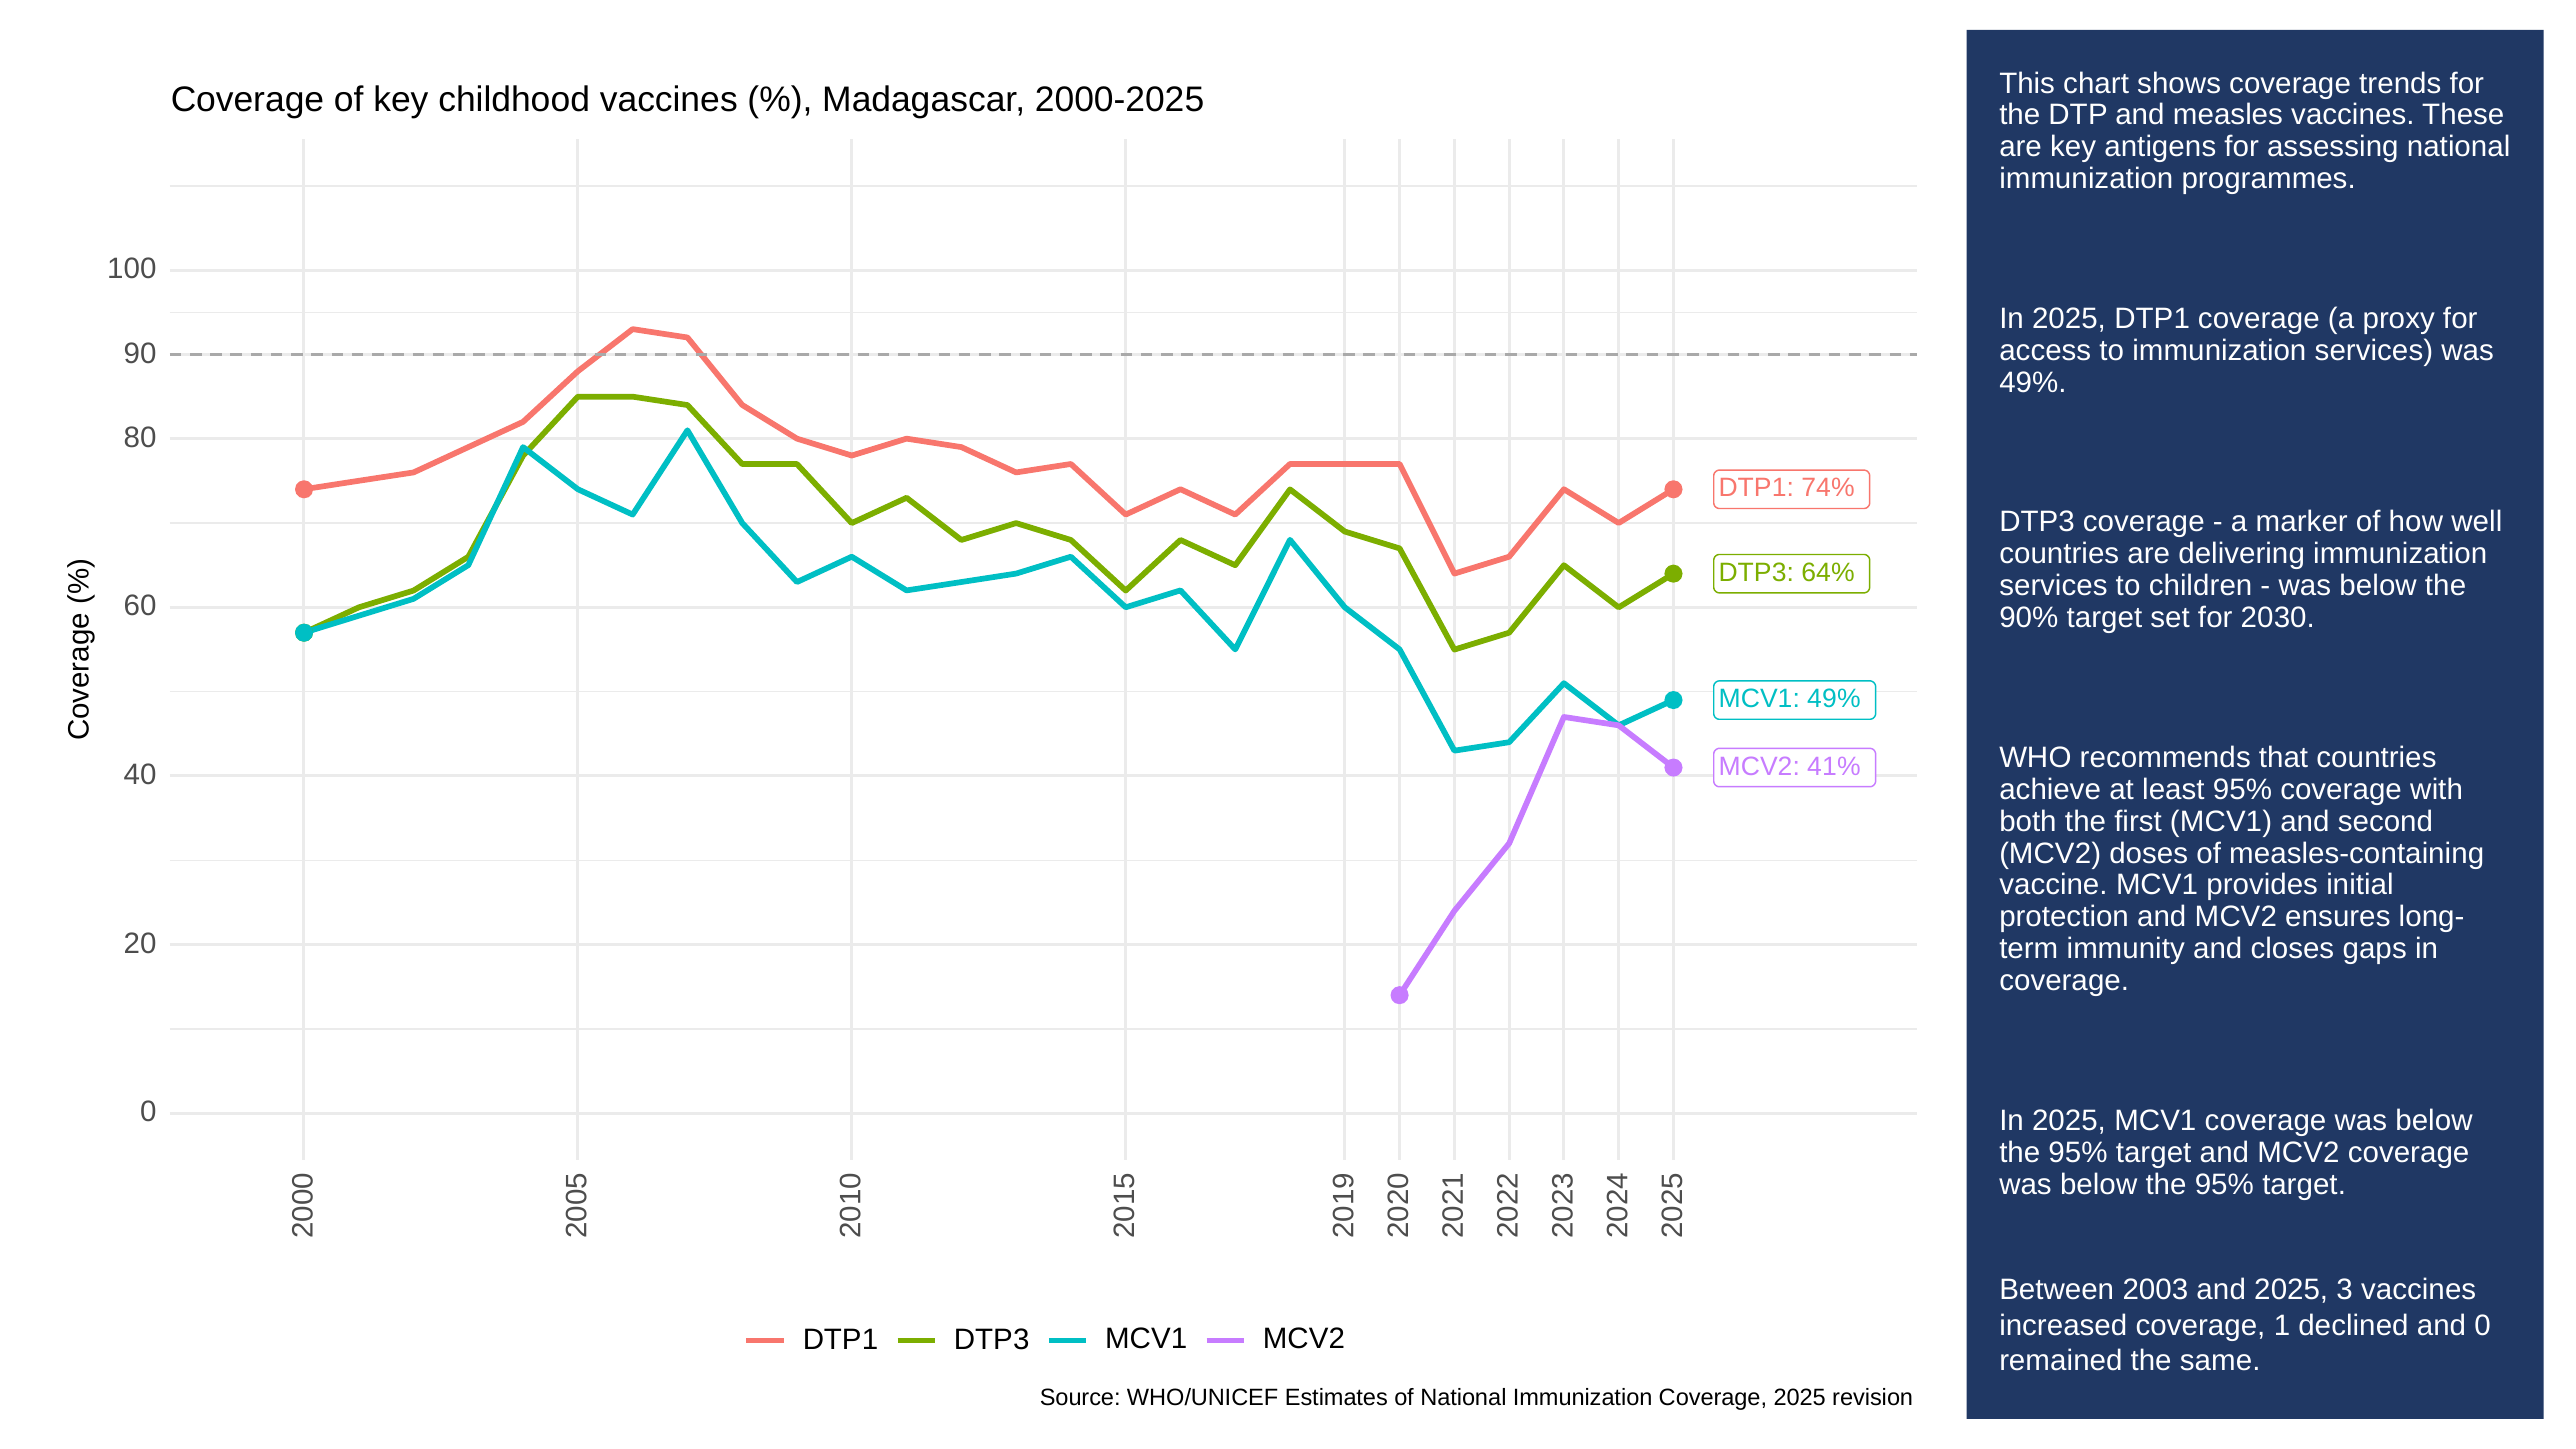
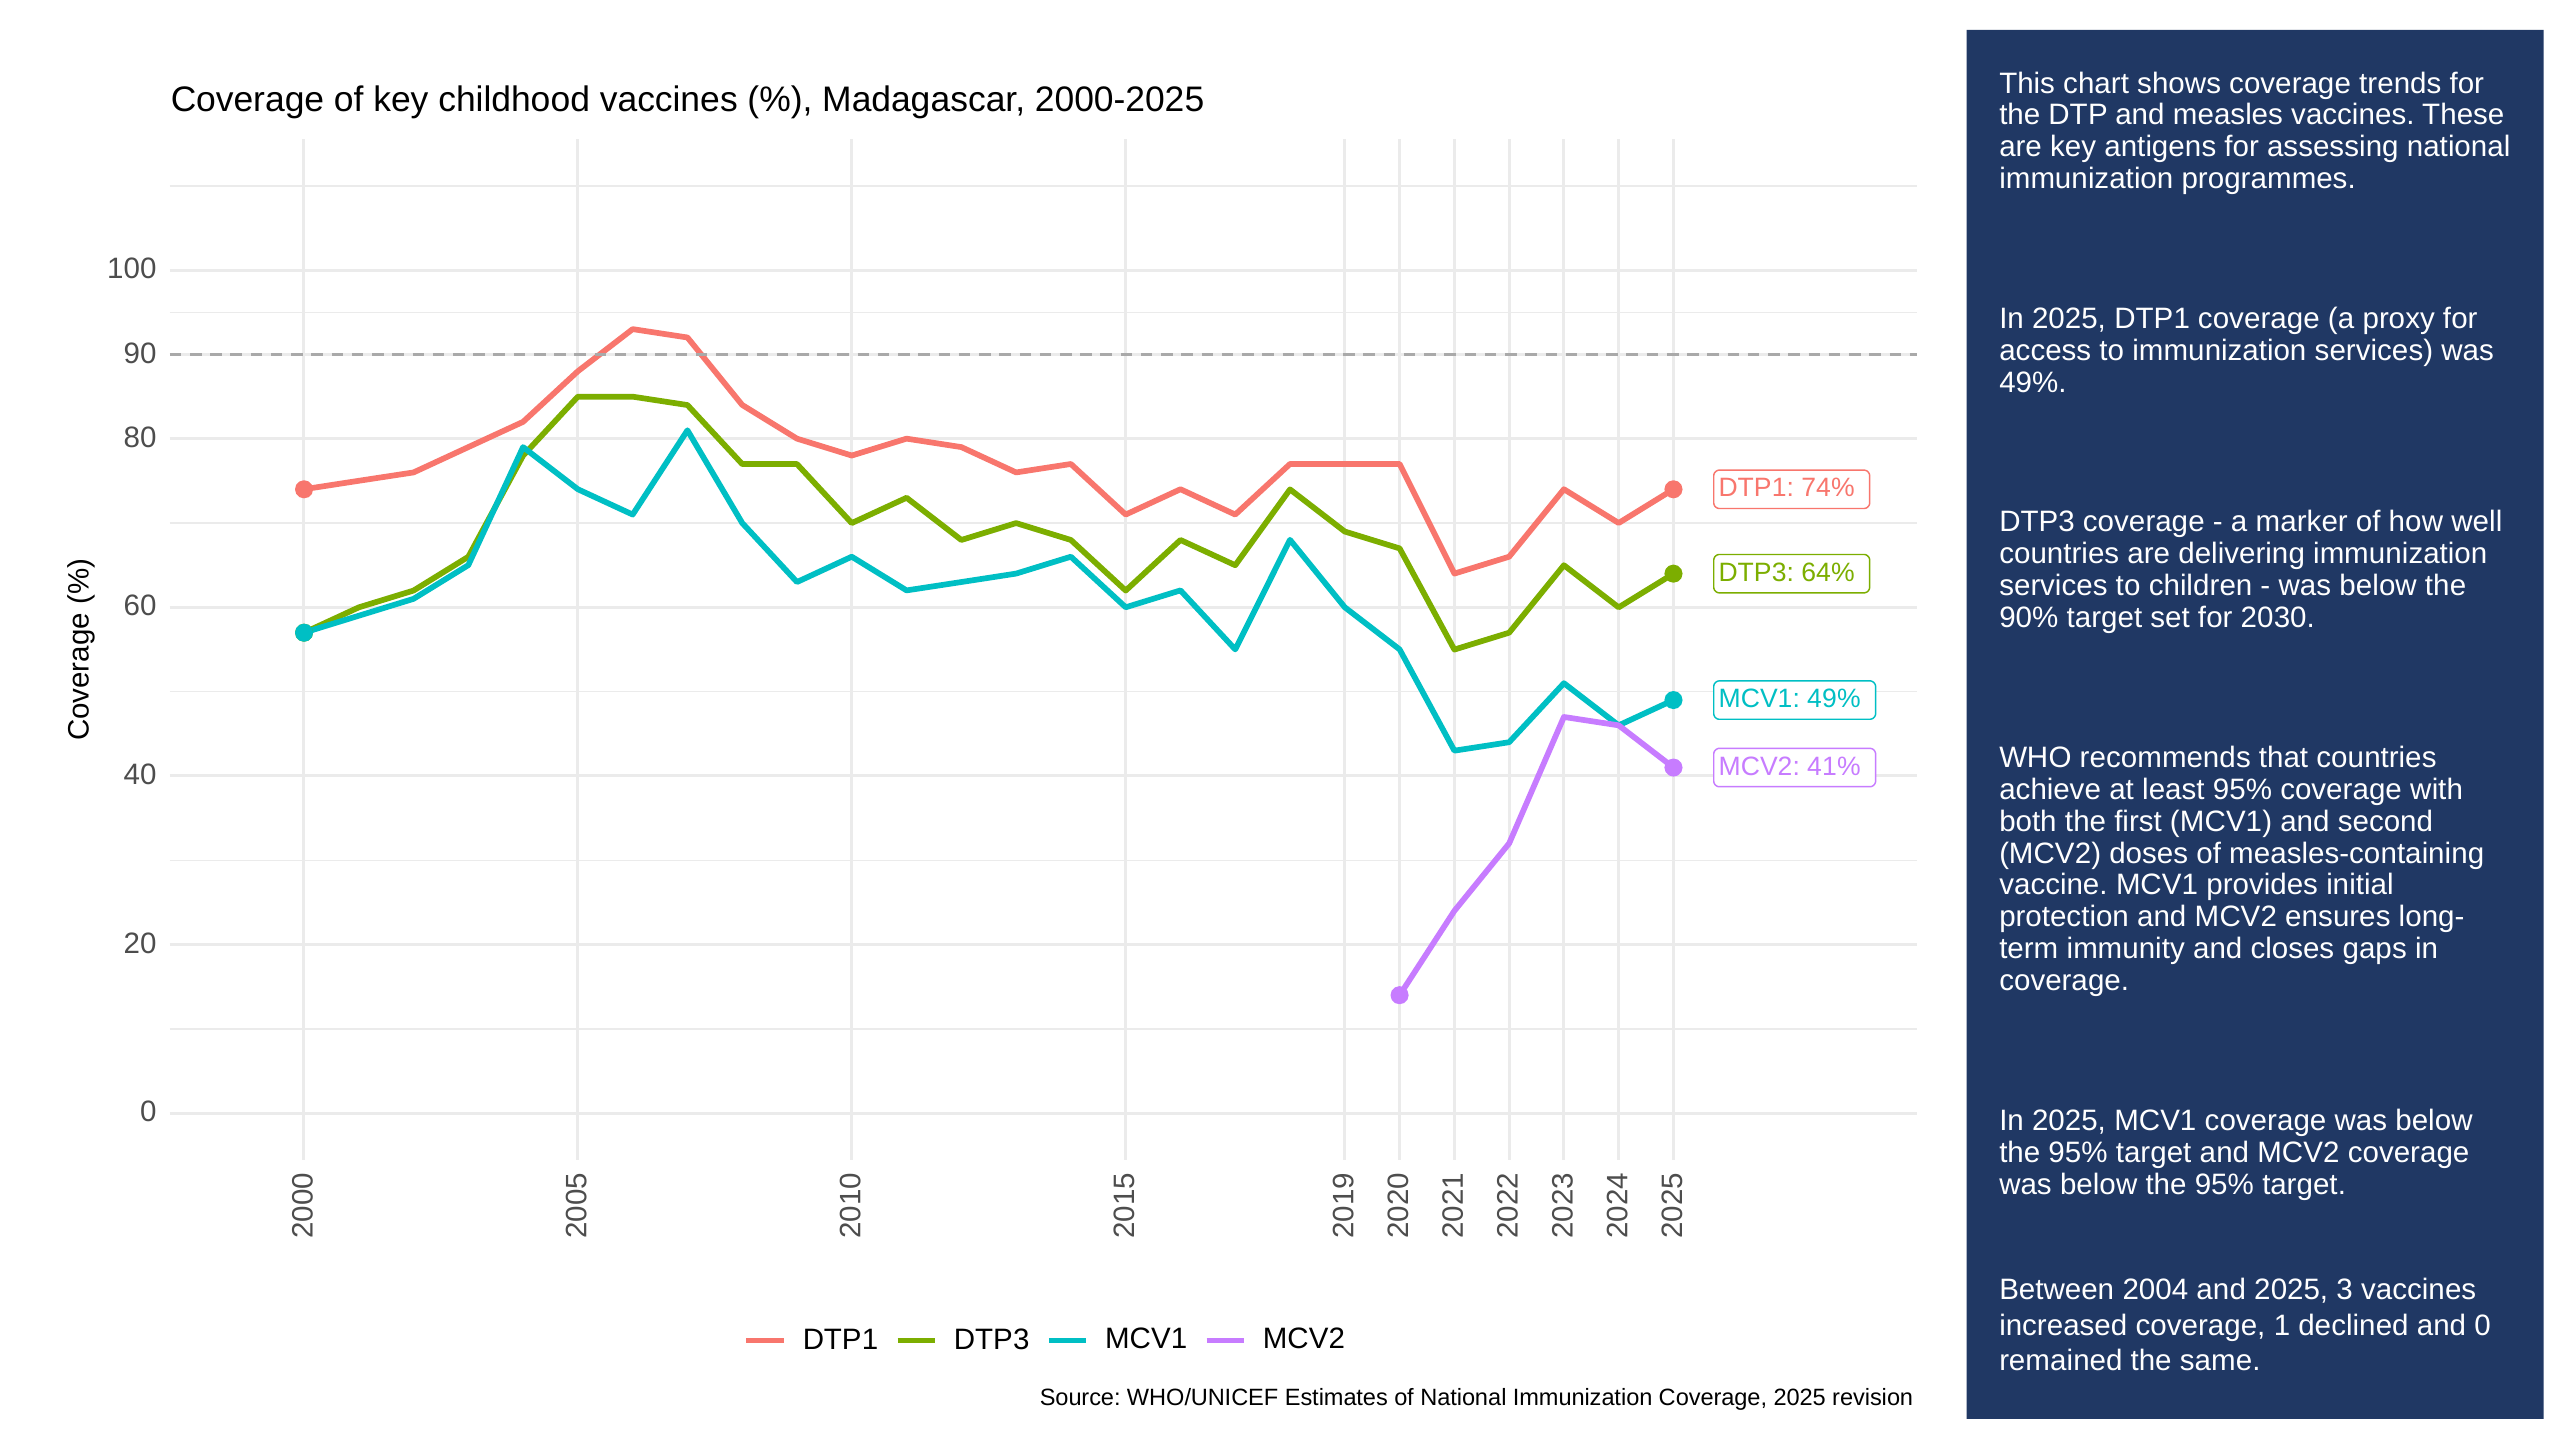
2003: 2003 -> 2004 (2155, 1290)
